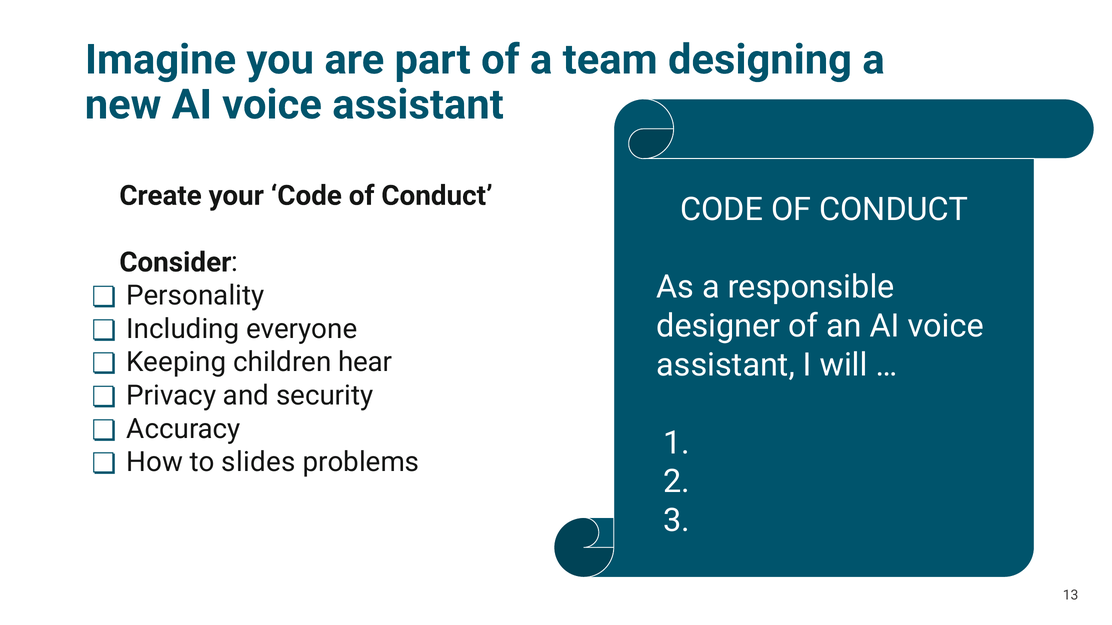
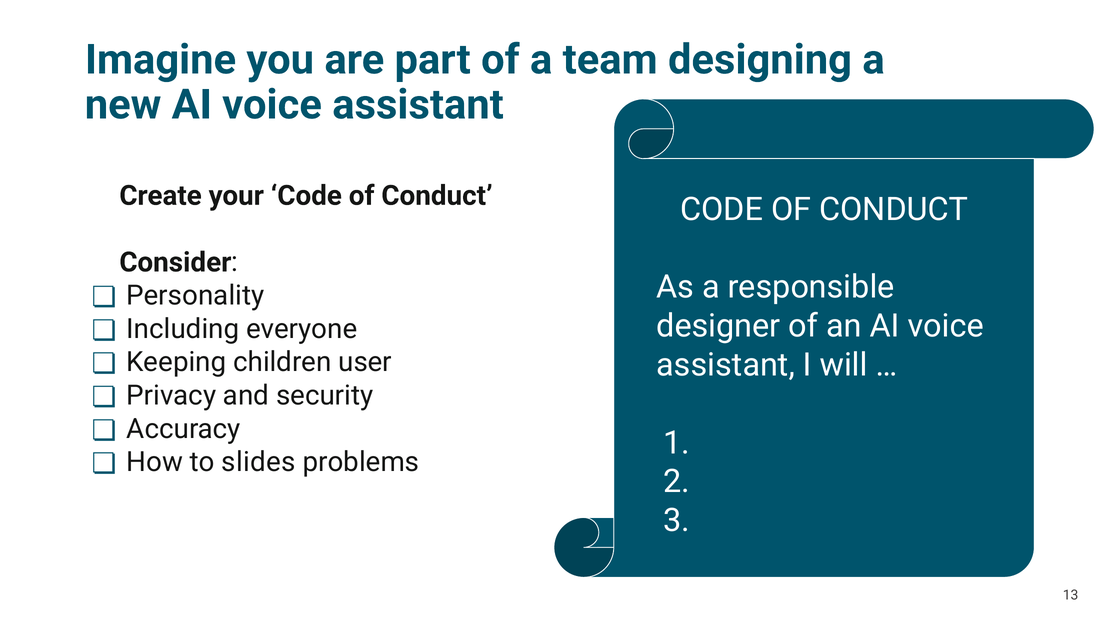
hear: hear -> user (365, 363)
